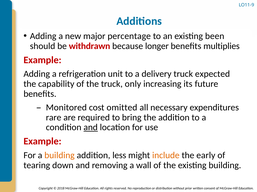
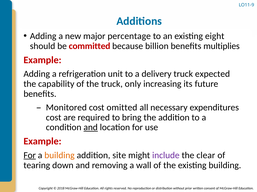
been: been -> eight (215, 36)
withdrawn: withdrawn -> committed (90, 46)
longer: longer -> billion (157, 46)
rare: rare -> cost (54, 118)
For underline: none -> present (30, 156)
less: less -> site (119, 156)
include colour: orange -> purple (166, 156)
early: early -> clear (206, 156)
